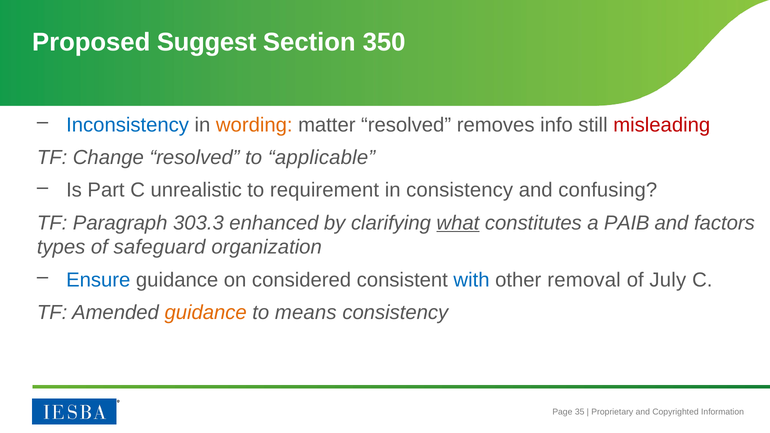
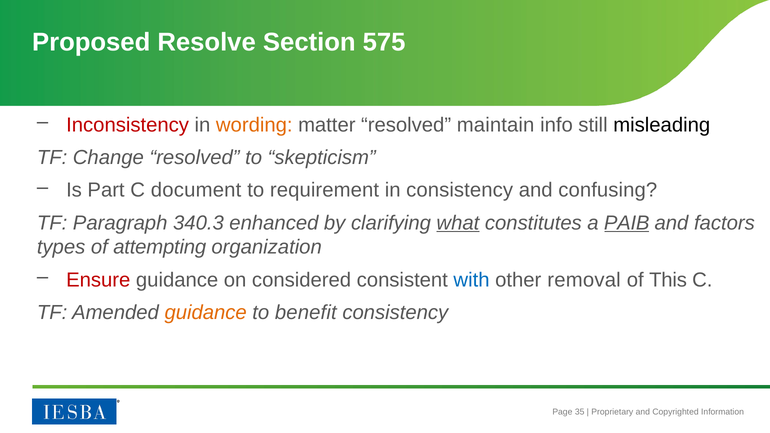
Suggest: Suggest -> Resolve (207, 42)
350: 350 -> 575 (384, 42)
Inconsistency colour: blue -> red (128, 125)
removes: removes -> maintain (496, 125)
misleading colour: red -> black (662, 125)
applicable: applicable -> skepticism (322, 158)
unrealistic: unrealistic -> document (196, 190)
303.3: 303.3 -> 340.3 (198, 223)
PAIB underline: none -> present (627, 223)
safeguard: safeguard -> attempting (160, 247)
Ensure colour: blue -> red (98, 280)
July: July -> This (668, 280)
means: means -> benefit (306, 313)
